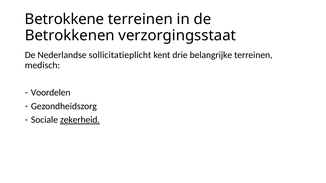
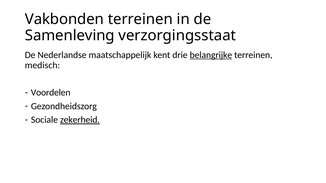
Betrokkene: Betrokkene -> Vakbonden (64, 19)
Betrokkenen: Betrokkenen -> Samenleving (70, 35)
sollicitatieplicht: sollicitatieplicht -> maatschappelijk (120, 55)
belangrijke underline: none -> present (211, 55)
